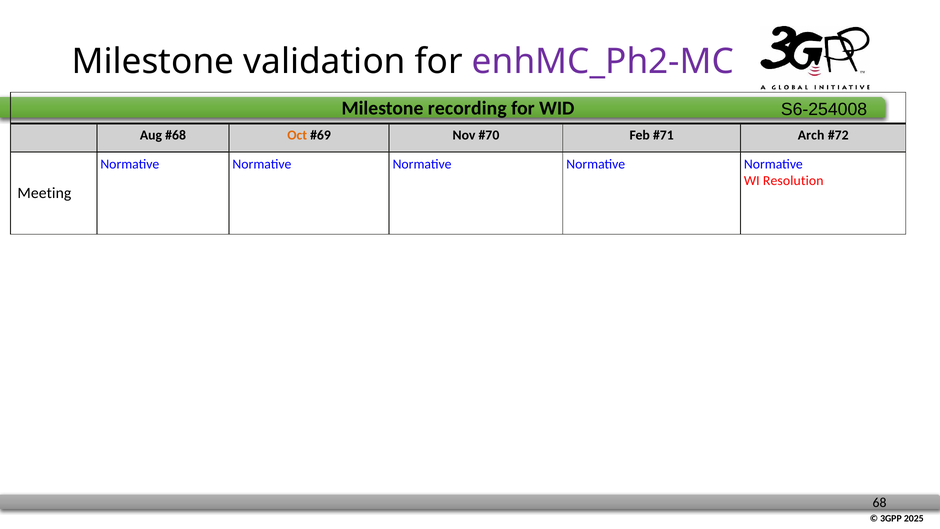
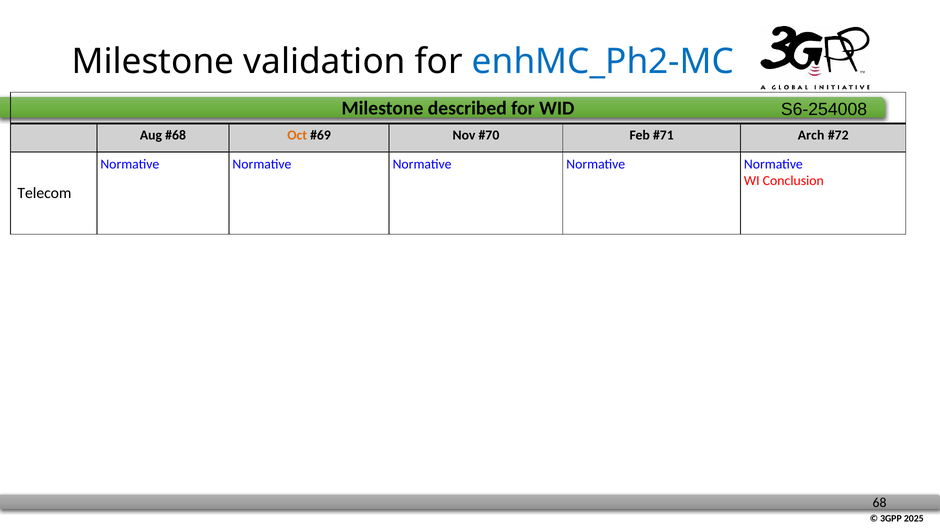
enhMC_Ph2-MC colour: purple -> blue (603, 62)
recording: recording -> described (467, 108)
Resolution: Resolution -> Conclusion (793, 181)
Meeting: Meeting -> Telecom (44, 193)
